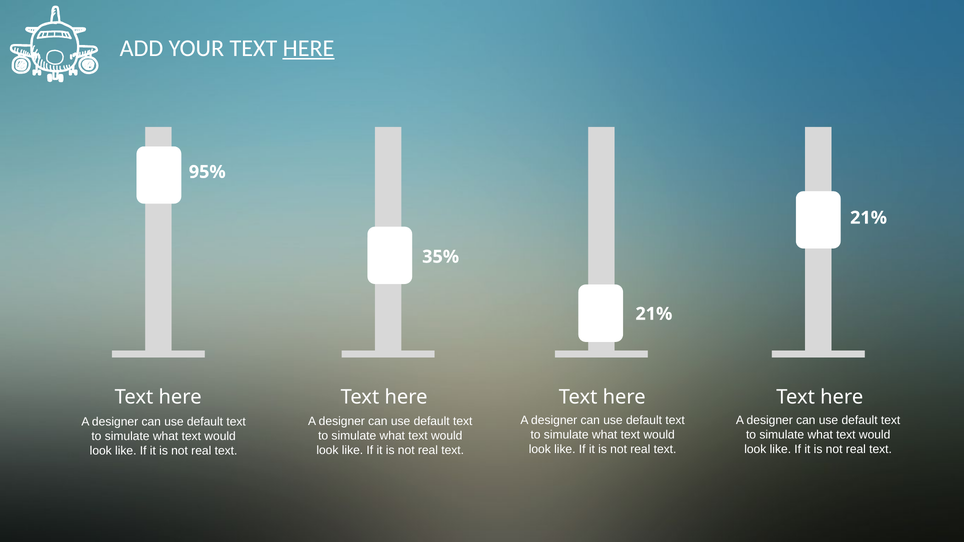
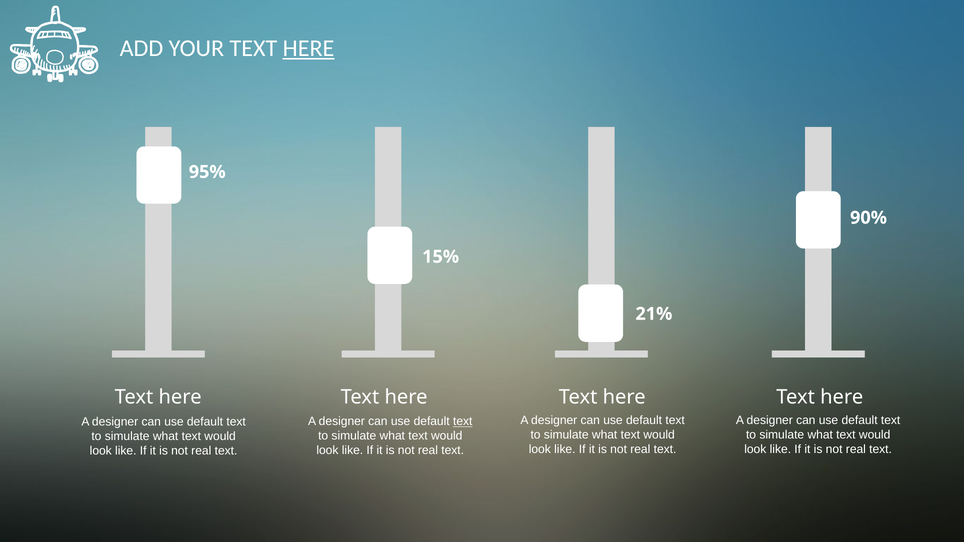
21%: 21% -> 90% (869, 218)
35%: 35% -> 15% (441, 257)
text underline: none -> present (463, 422)
